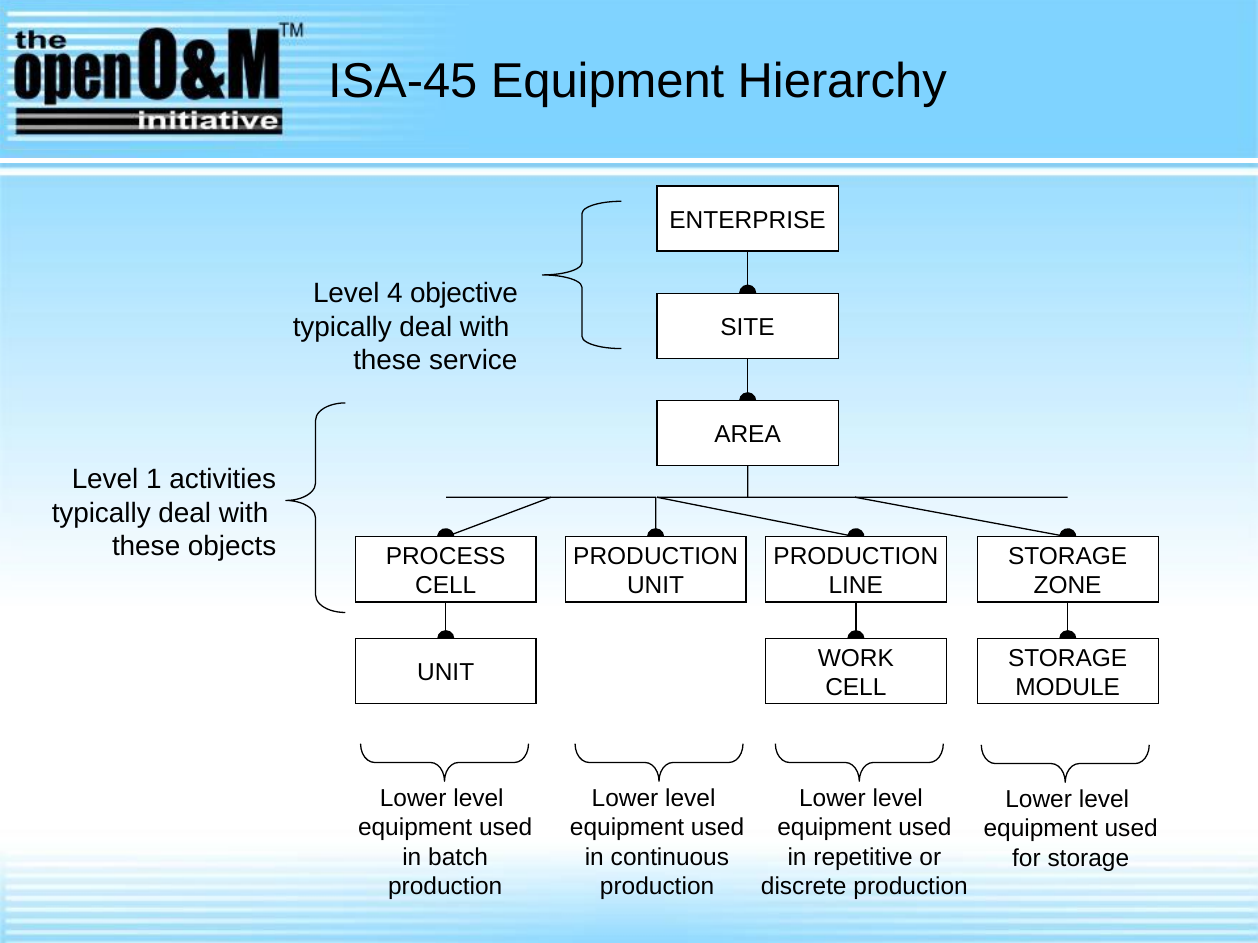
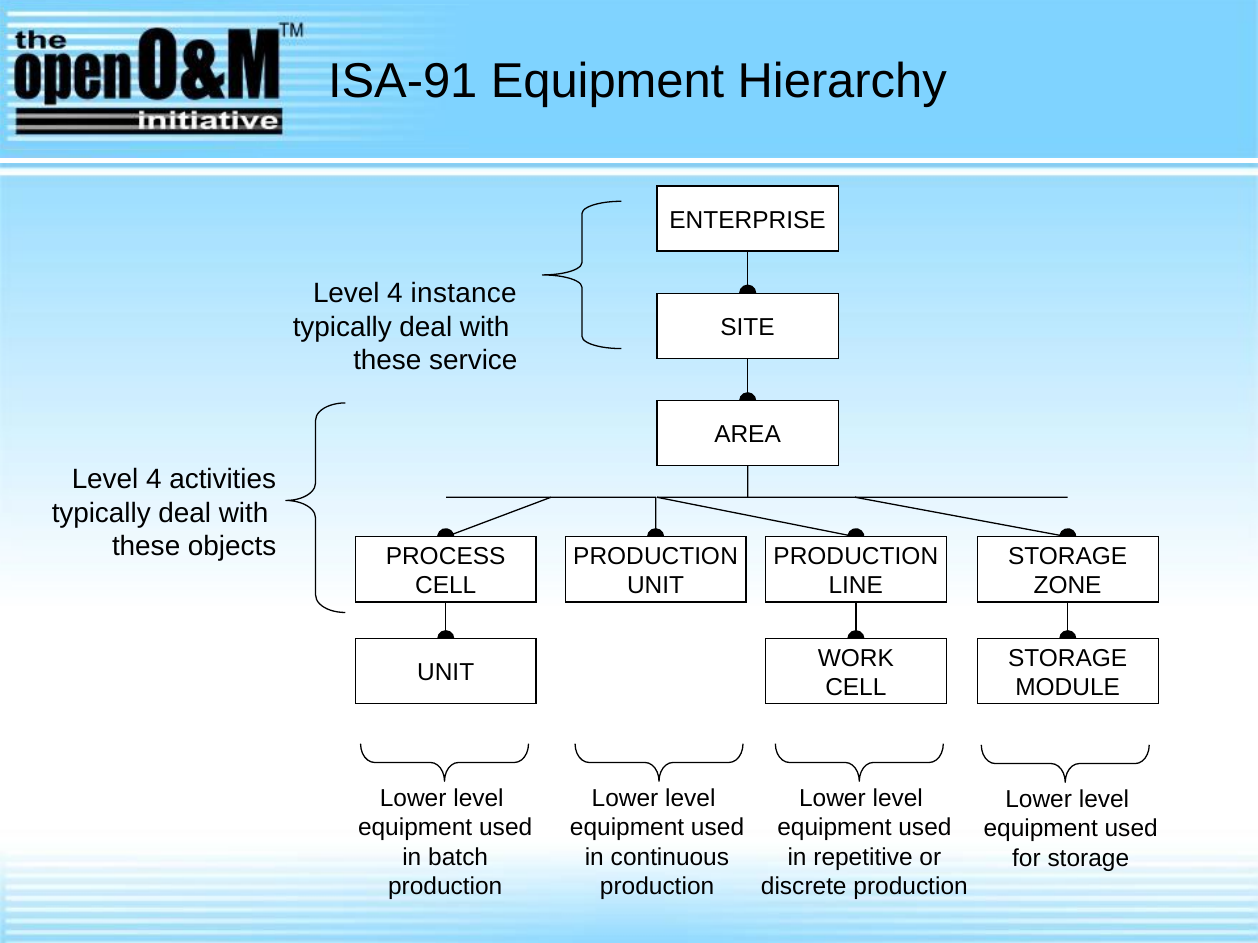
ISA-45: ISA-45 -> ISA-91 (403, 82)
objective: objective -> instance (464, 294)
1: 1 -> 4 (154, 480)
